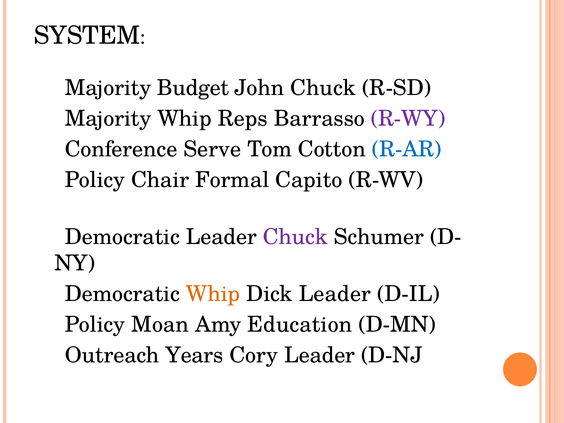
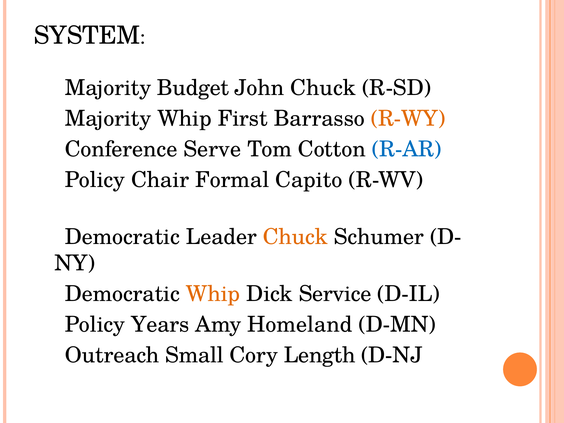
Reps: Reps -> First (243, 119)
R-WY colour: purple -> orange (408, 119)
Chuck colour: purple -> orange (295, 237)
Dick Leader: Leader -> Service (335, 294)
Moan: Moan -> Years (160, 324)
Education: Education -> Homeland (300, 324)
Years: Years -> Small (194, 355)
Cory Leader: Leader -> Length (320, 355)
